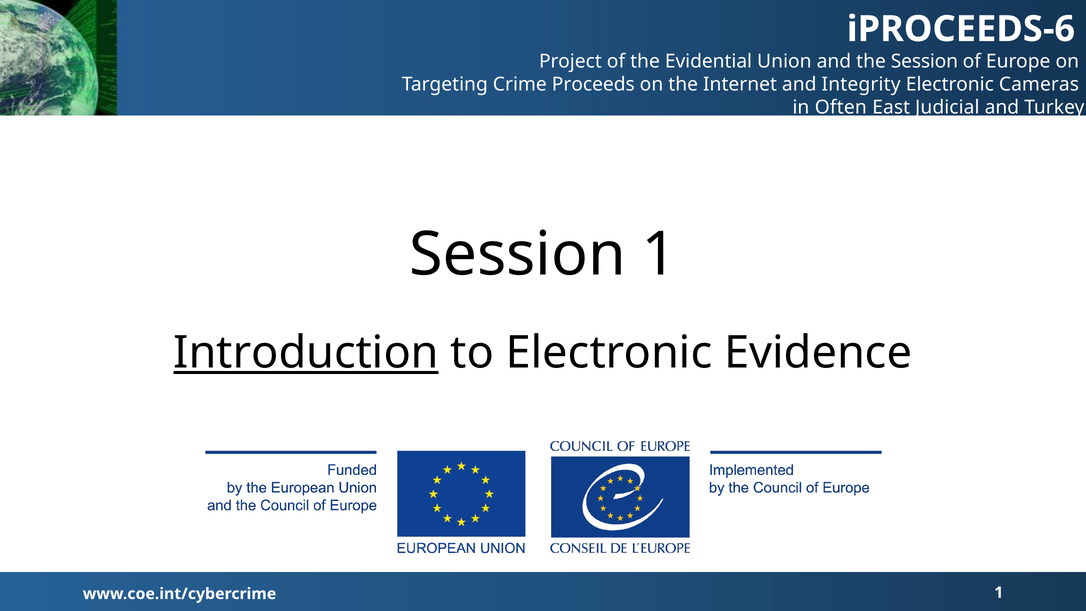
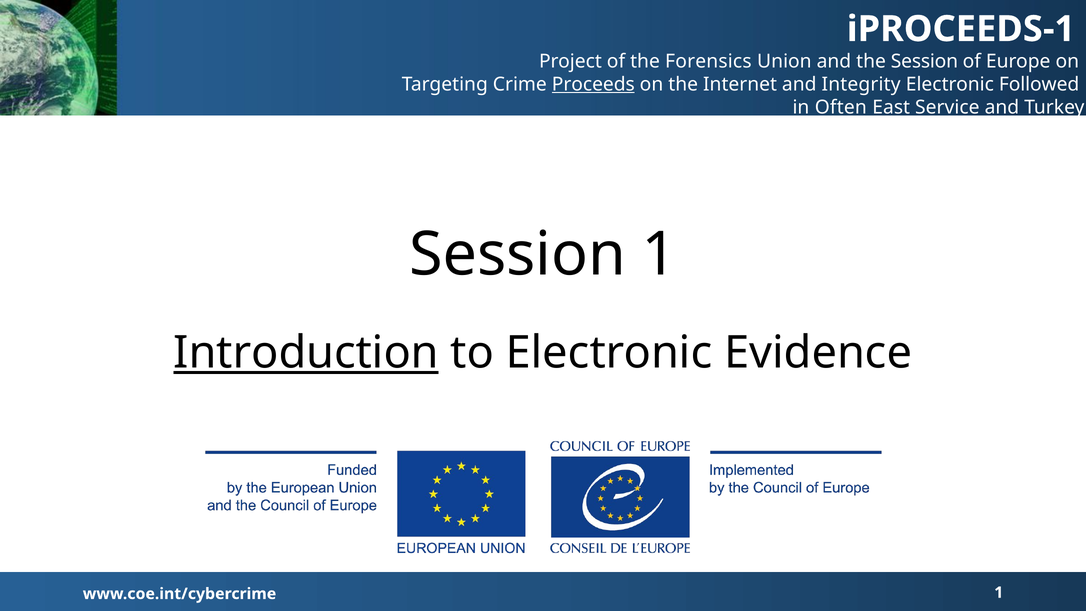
iPROCEEDS-6: iPROCEEDS-6 -> iPROCEEDS-1 (961, 29)
Evidential: Evidential -> Forensics (708, 61)
Proceeds underline: none -> present (593, 84)
Cameras: Cameras -> Followed (1039, 84)
Judicial: Judicial -> Service (947, 107)
